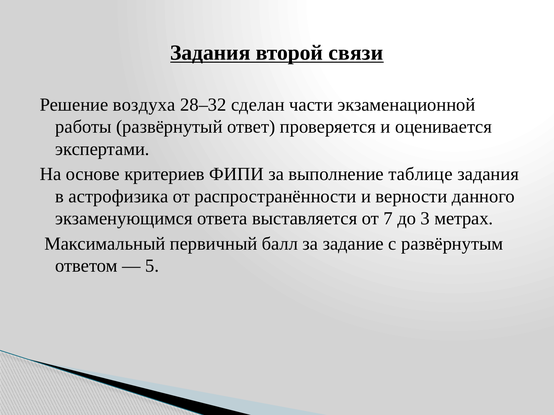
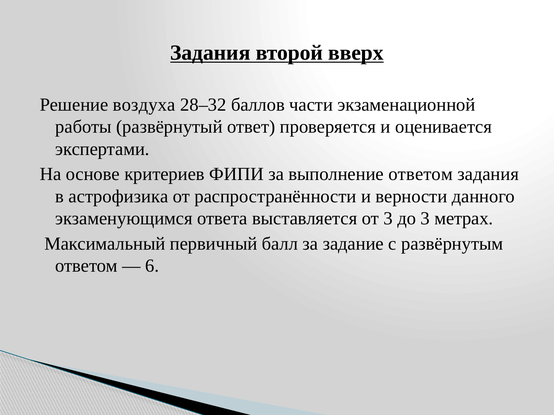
связи: связи -> вверх (356, 53)
сделан: сделан -> баллов (258, 105)
выполнение таблице: таблице -> ответом (421, 174)
от 7: 7 -> 3 (388, 219)
5: 5 -> 6 (152, 266)
